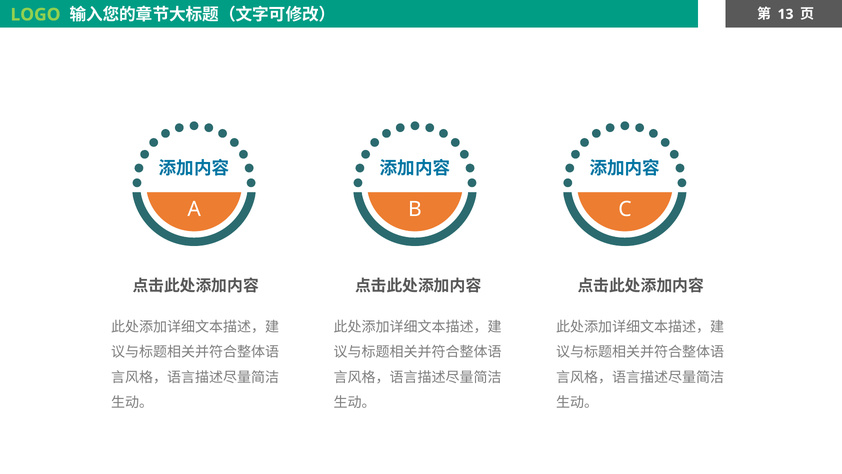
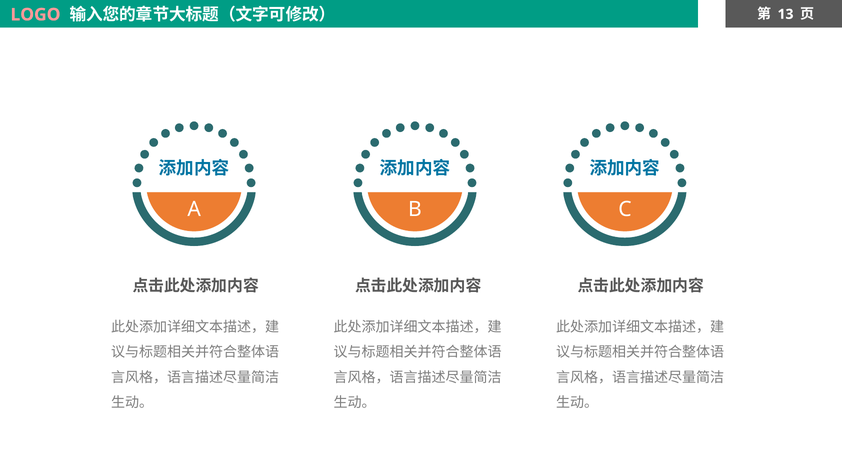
LOGO colour: light green -> pink (36, 15)
